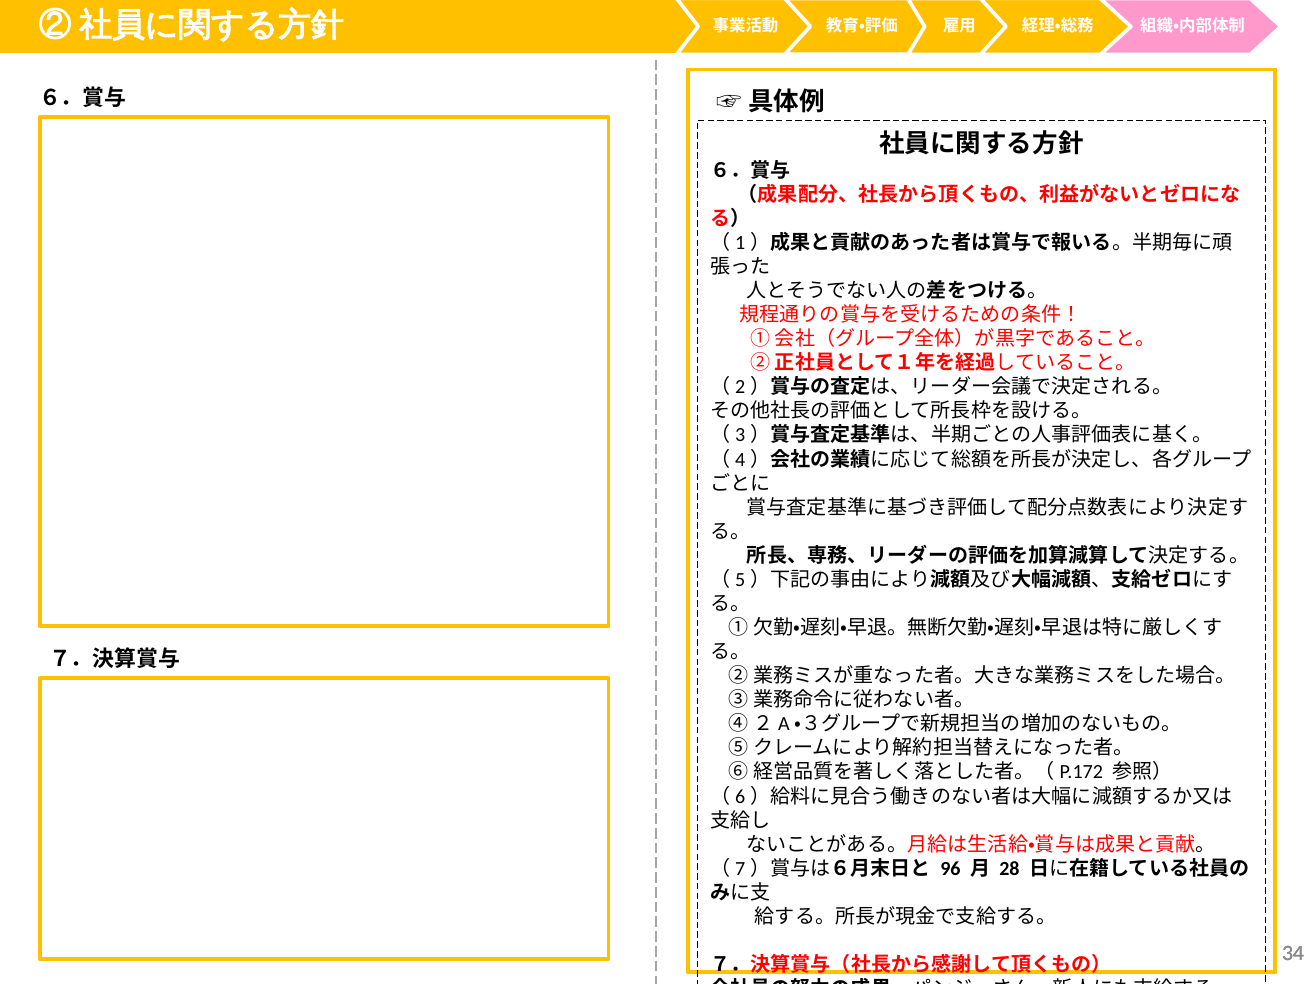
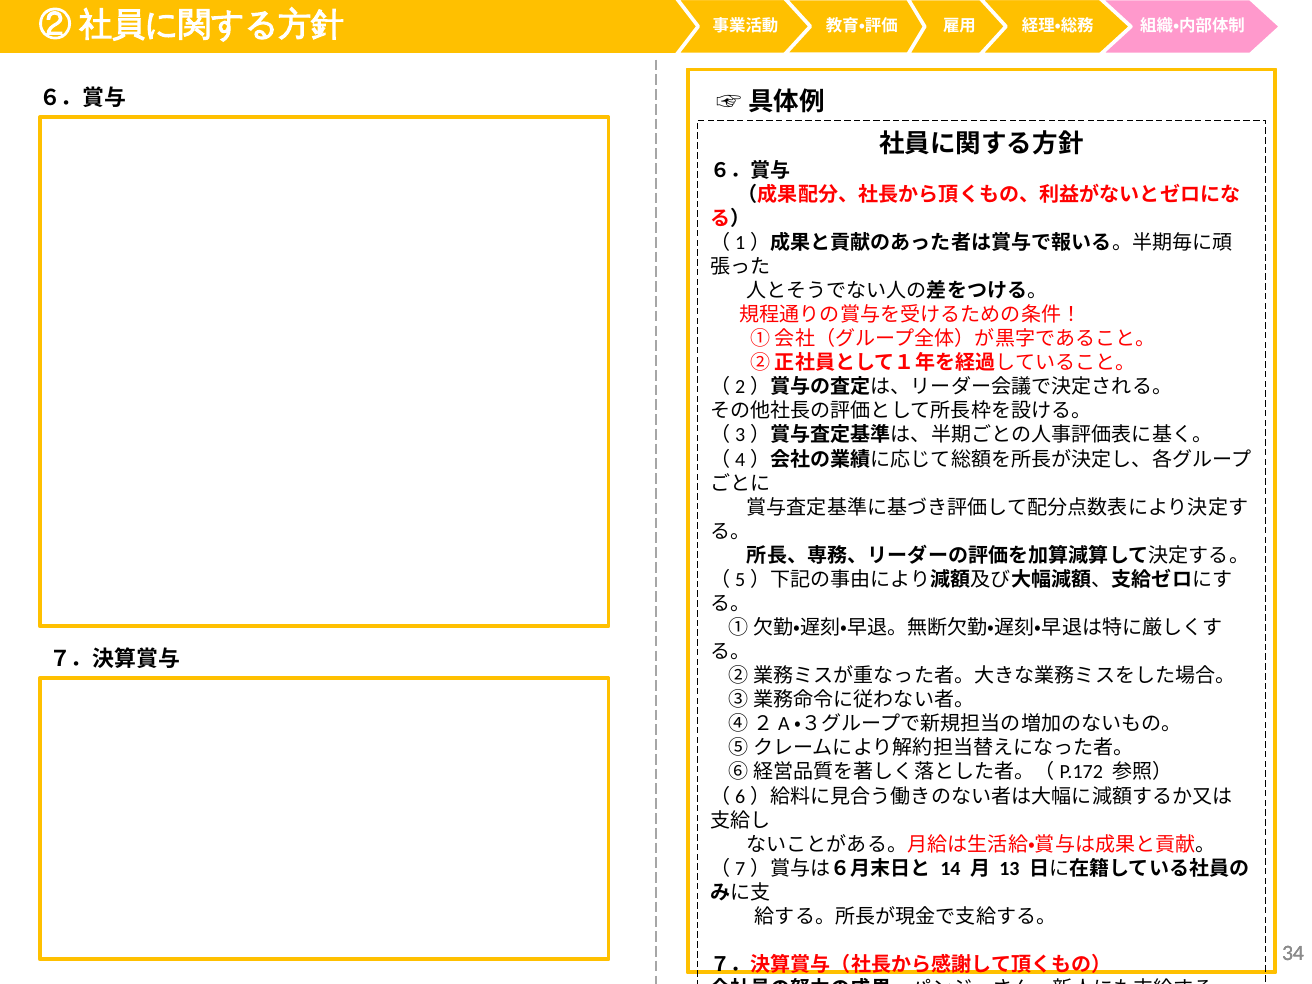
96: 96 -> 14 (950, 869)
28: 28 -> 13 (1009, 869)
